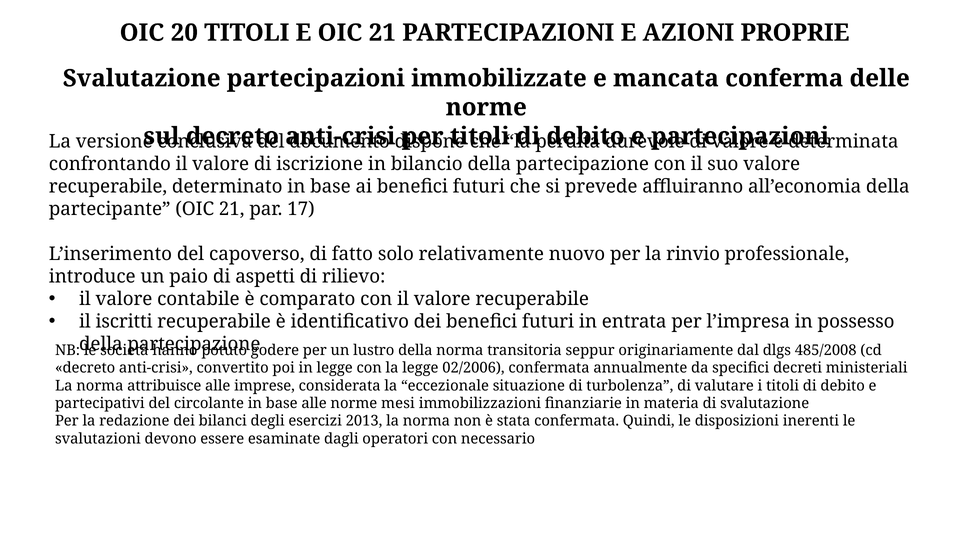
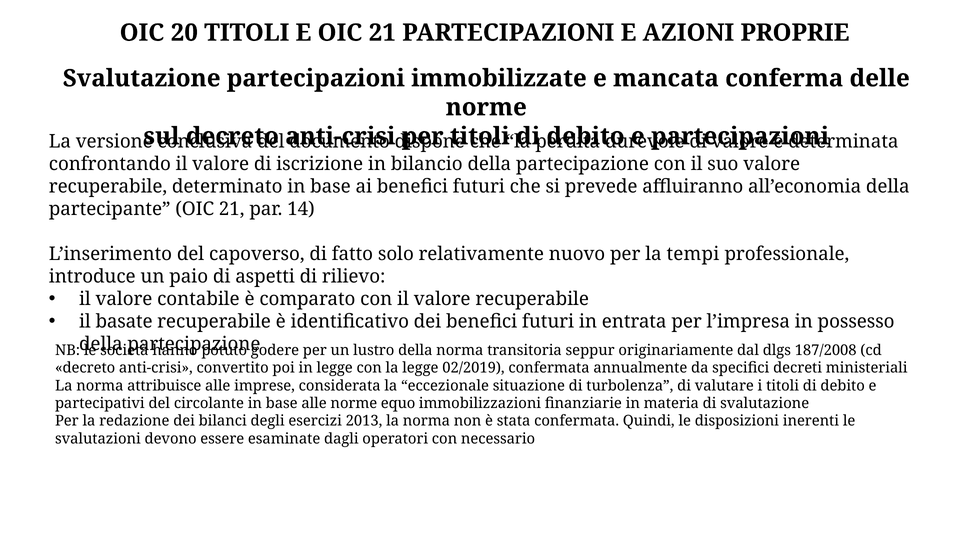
17: 17 -> 14 (301, 209)
rinvio: rinvio -> tempi (693, 254)
iscritti: iscritti -> basate (124, 322)
485/2008: 485/2008 -> 187/2008 (826, 350)
02/2006: 02/2006 -> 02/2019 (474, 368)
mesi: mesi -> equo (398, 403)
